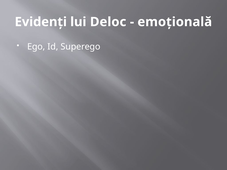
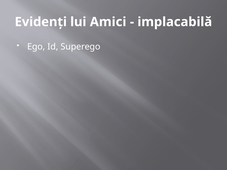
Deloc: Deloc -> Amici (108, 22)
emoţională: emoţională -> implacabilă (175, 22)
